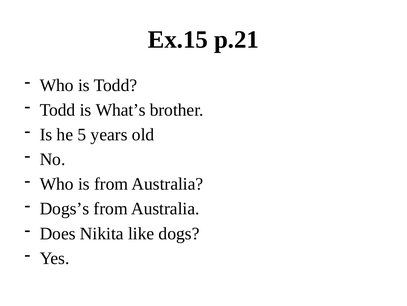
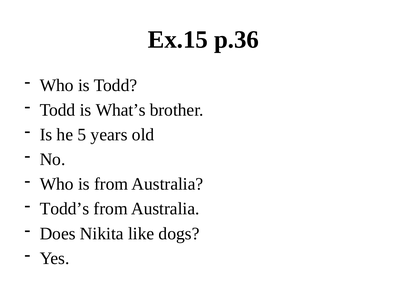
p.21: p.21 -> p.36 (237, 39)
Dogs’s: Dogs’s -> Todd’s (64, 208)
